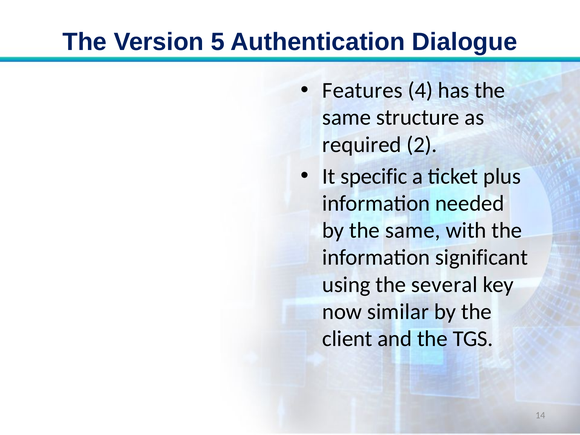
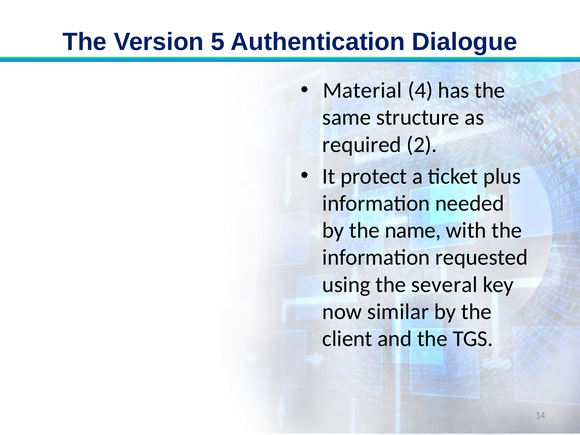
Features: Features -> Material (362, 90)
specific: specific -> protect (374, 176)
by the same: same -> name (413, 230)
significant: significant -> requested (482, 257)
